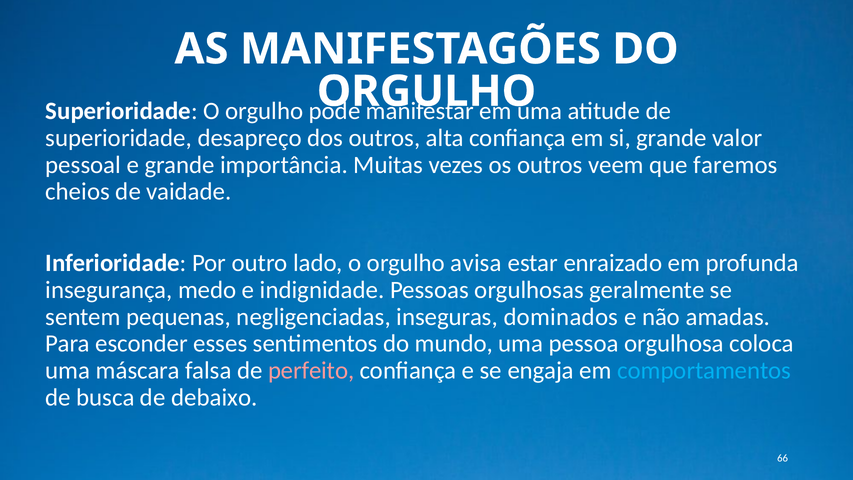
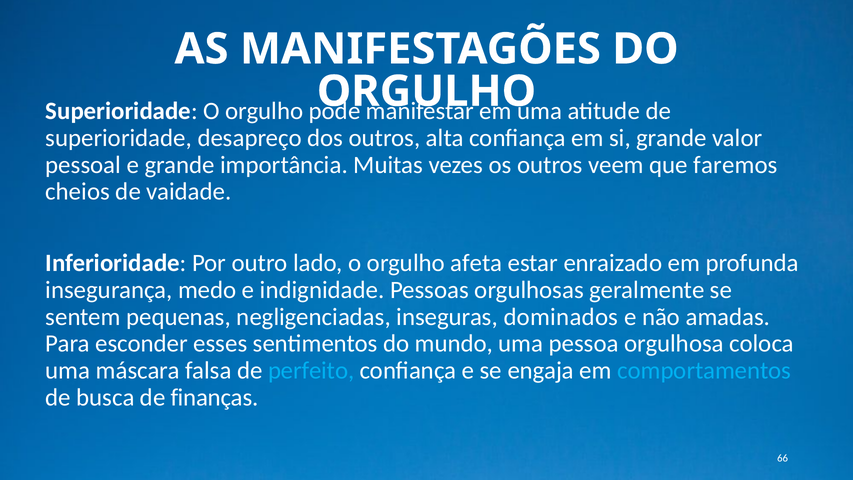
avisa: avisa -> afeta (476, 263)
perfeito colour: pink -> light blue (311, 370)
debaixo: debaixo -> finanças (214, 397)
